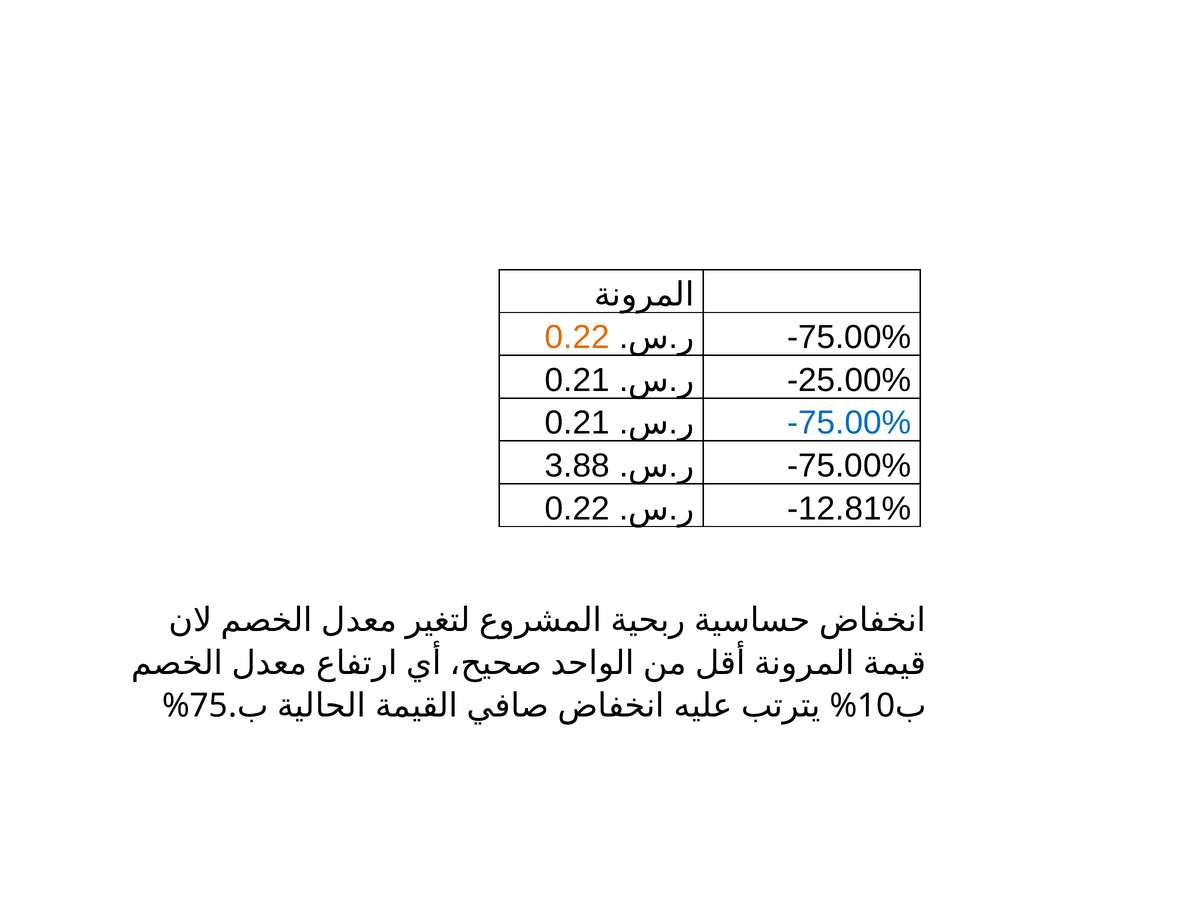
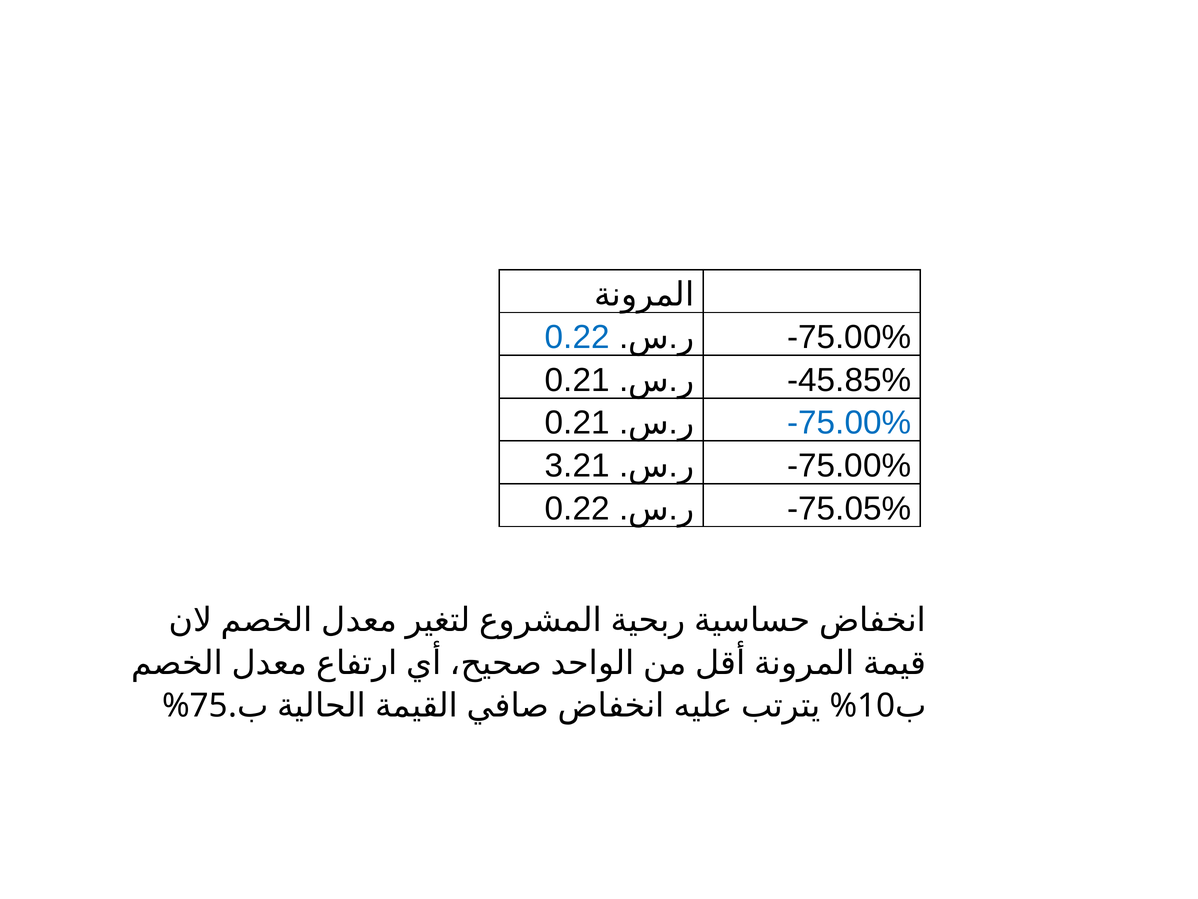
0.22 colour: orange -> blue (577, 337)
-25.00%: -25.00% -> -45.85% (849, 380)
3.88: 3.88 -> 3.21 (577, 465)
-12.81%: -12.81% -> -75.05% (849, 508)
